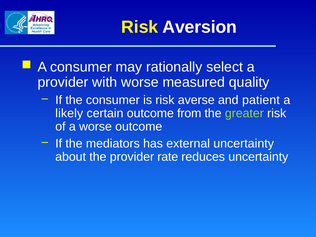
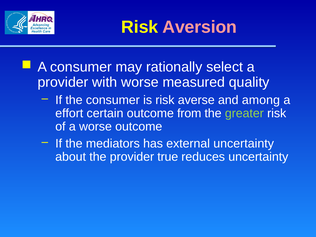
Aversion colour: white -> pink (200, 27)
patient: patient -> among (261, 100)
likely: likely -> effort (69, 113)
rate: rate -> true (168, 157)
